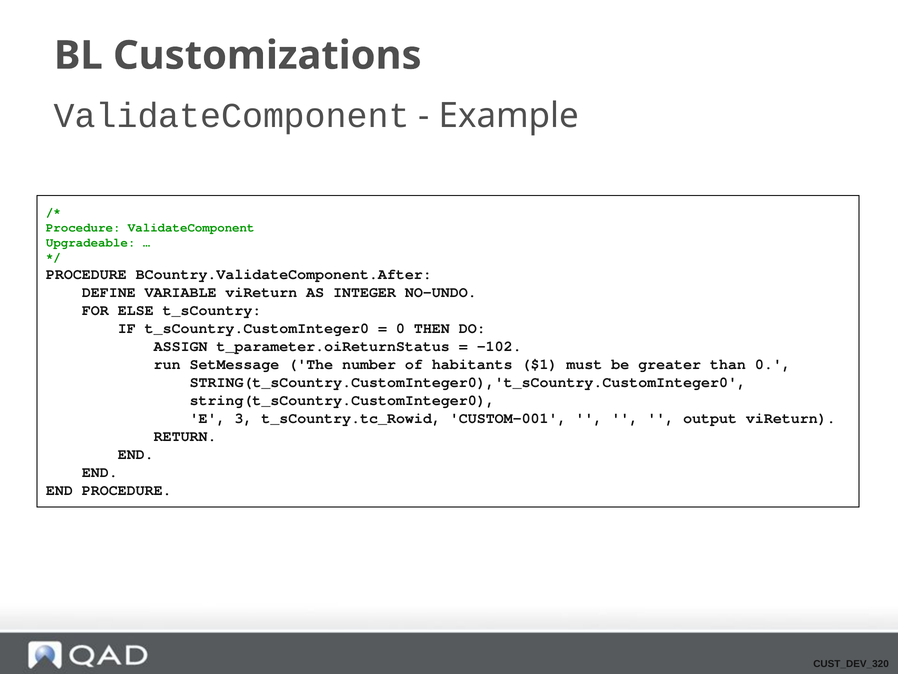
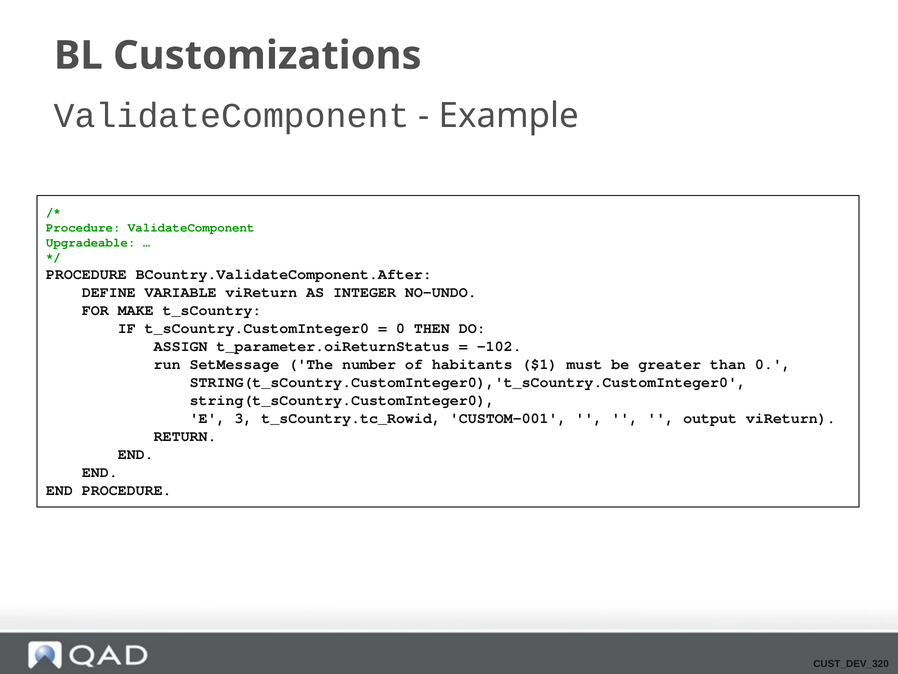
ELSE: ELSE -> MAKE (136, 310)
